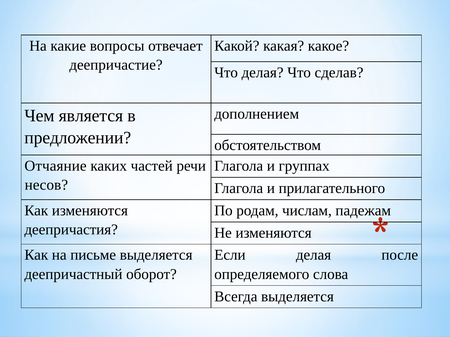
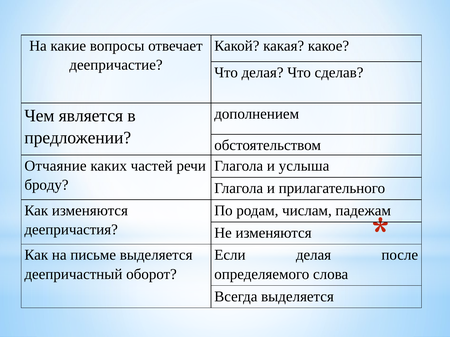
группах: группах -> услыша (304, 166)
несов: несов -> броду (46, 185)
